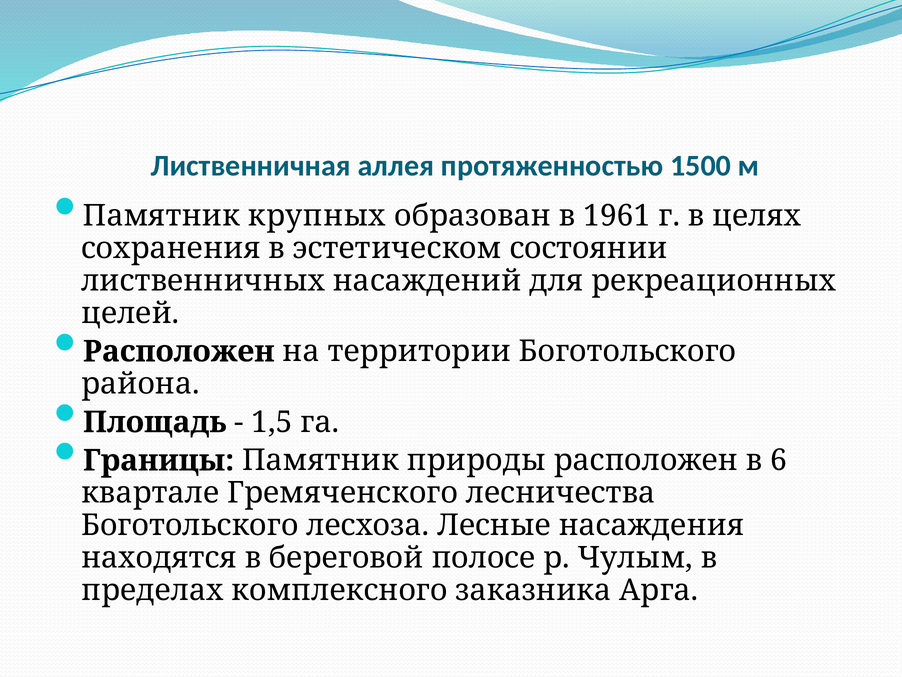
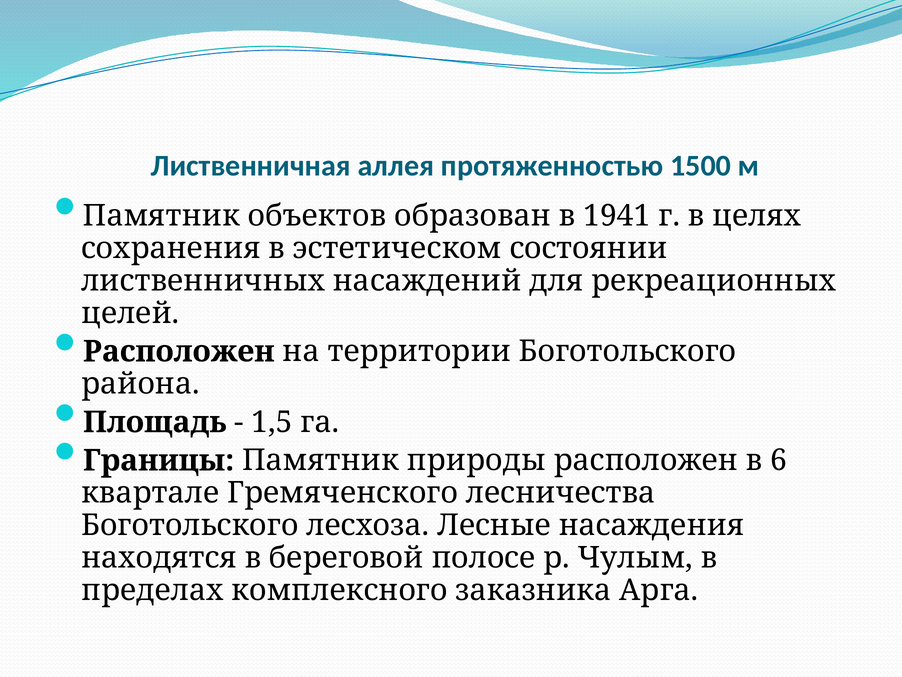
крупных: крупных -> объектов (317, 216)
1961: 1961 -> 1941 (617, 216)
